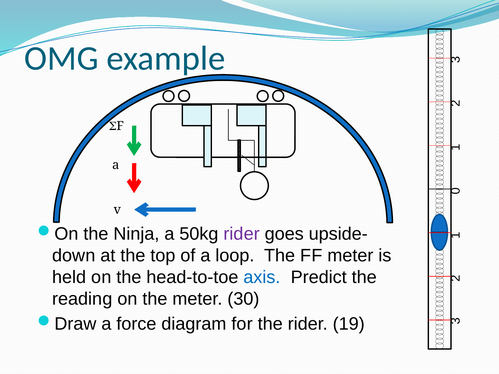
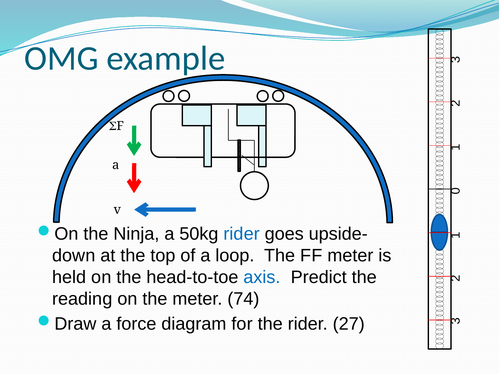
rider colour: purple -> blue (242, 234)
30: 30 -> 74 (244, 299)
19: 19 -> 27 (349, 324)
